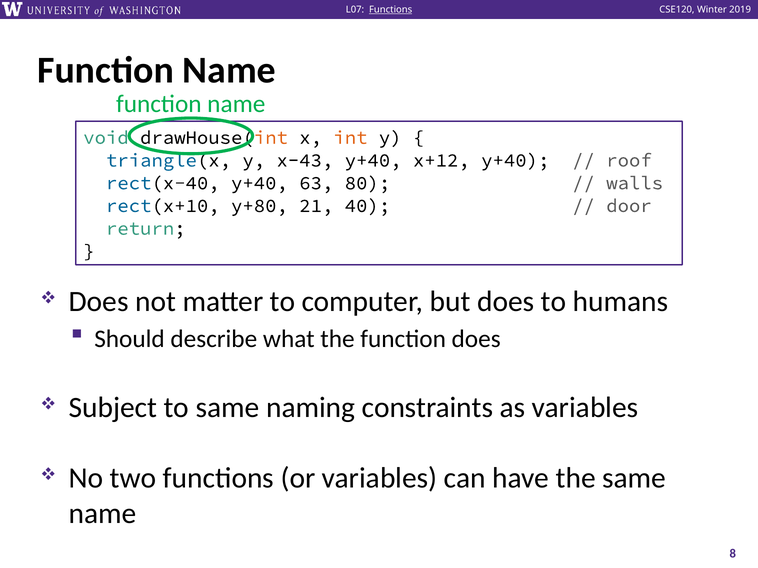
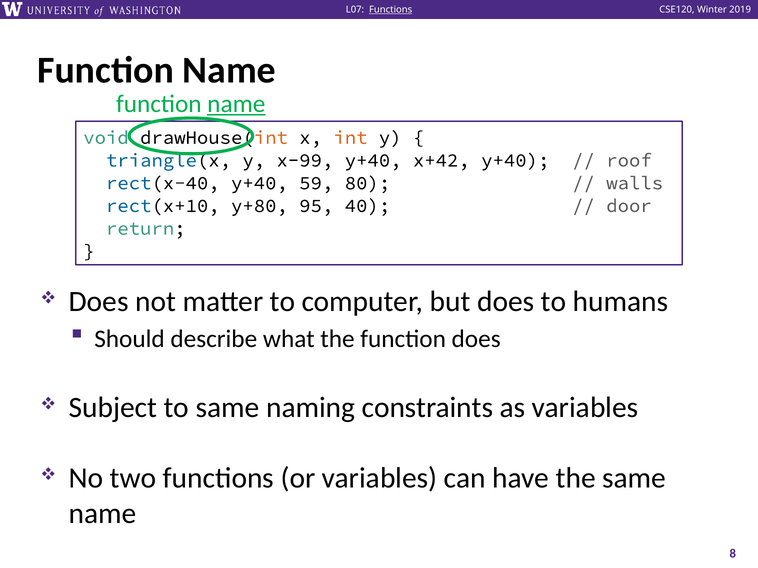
name underline: none -> present (236, 104)
x-43: x-43 -> x-99 (305, 160)
x+12: x+12 -> x+42 (441, 160)
63: 63 -> 59 (316, 183)
21: 21 -> 95 (316, 206)
